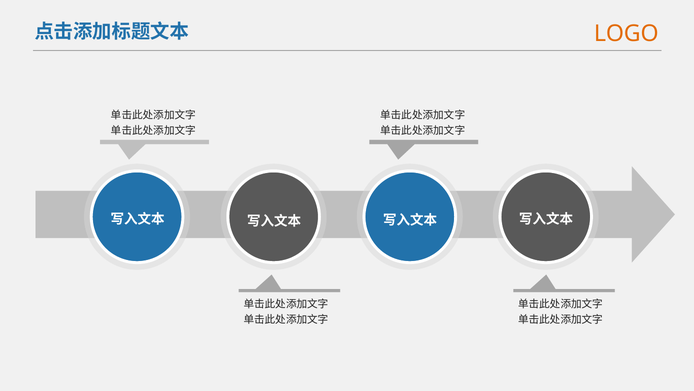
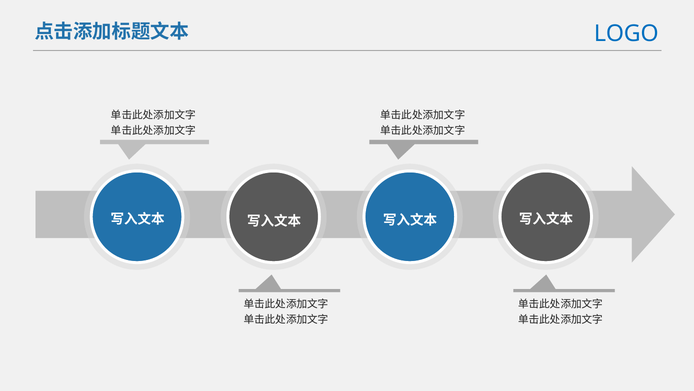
LOGO colour: orange -> blue (626, 34)
